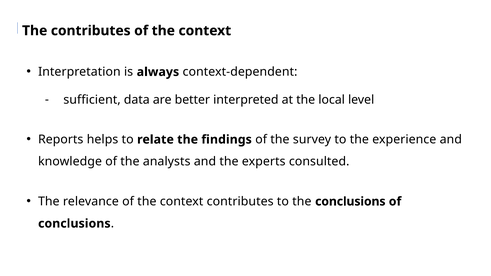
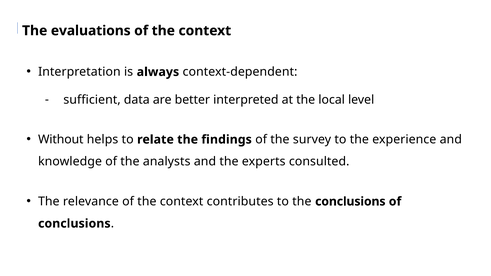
The contributes: contributes -> evaluations (91, 31)
Reports: Reports -> Without (61, 140)
